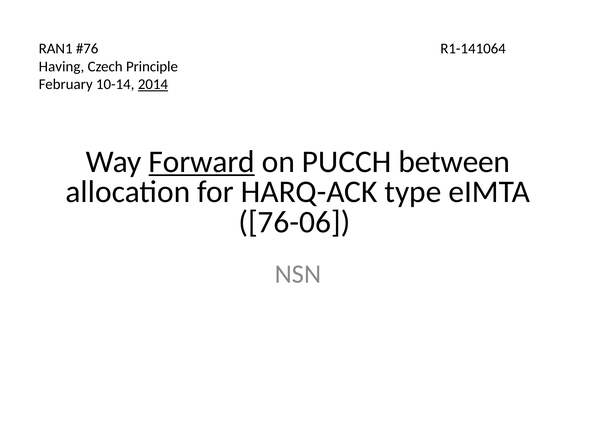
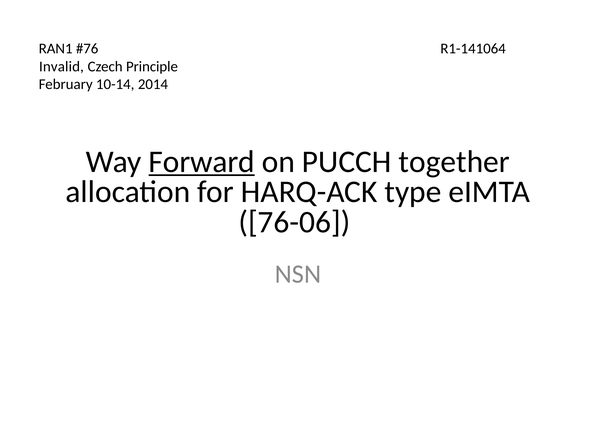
Having: Having -> Invalid (61, 67)
2014 underline: present -> none (153, 84)
between: between -> together (454, 162)
